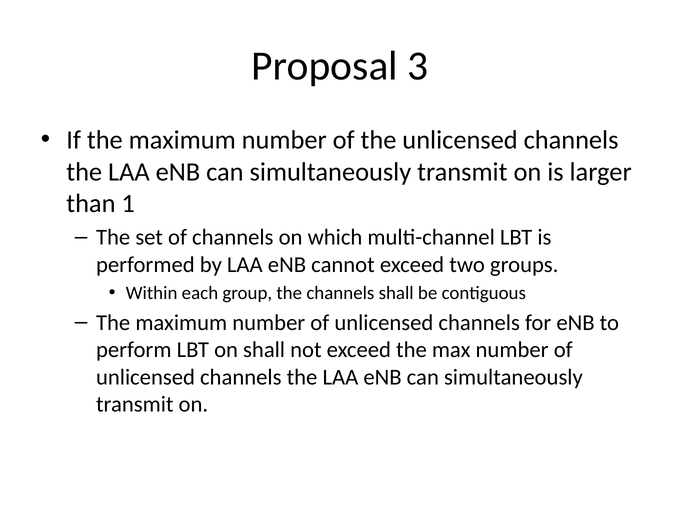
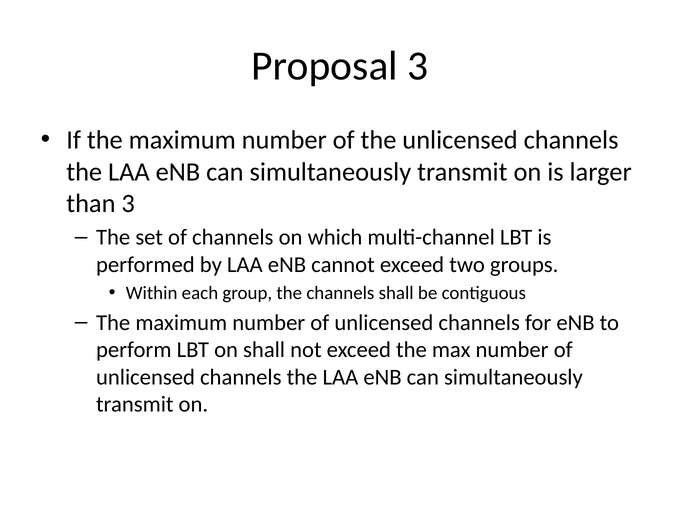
than 1: 1 -> 3 (128, 204)
